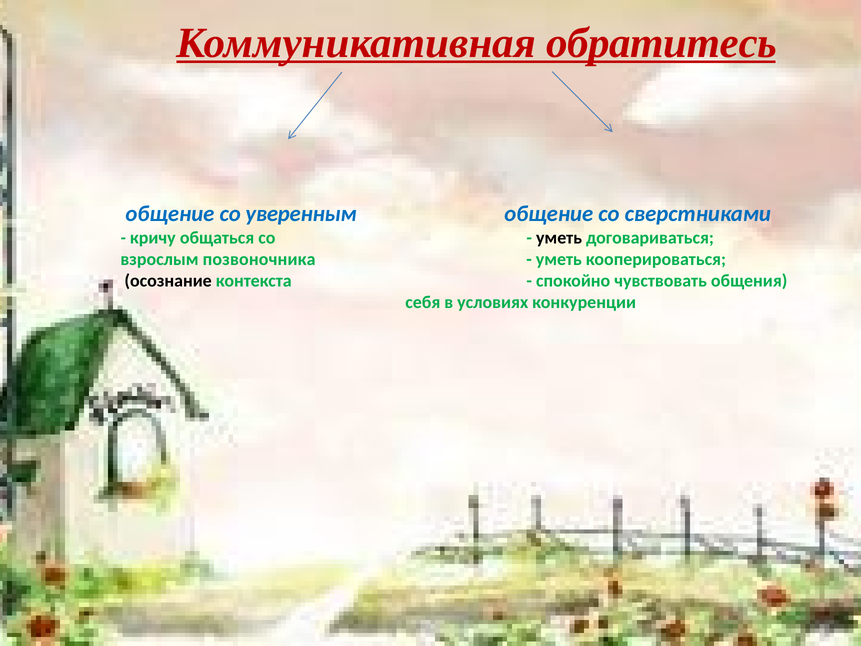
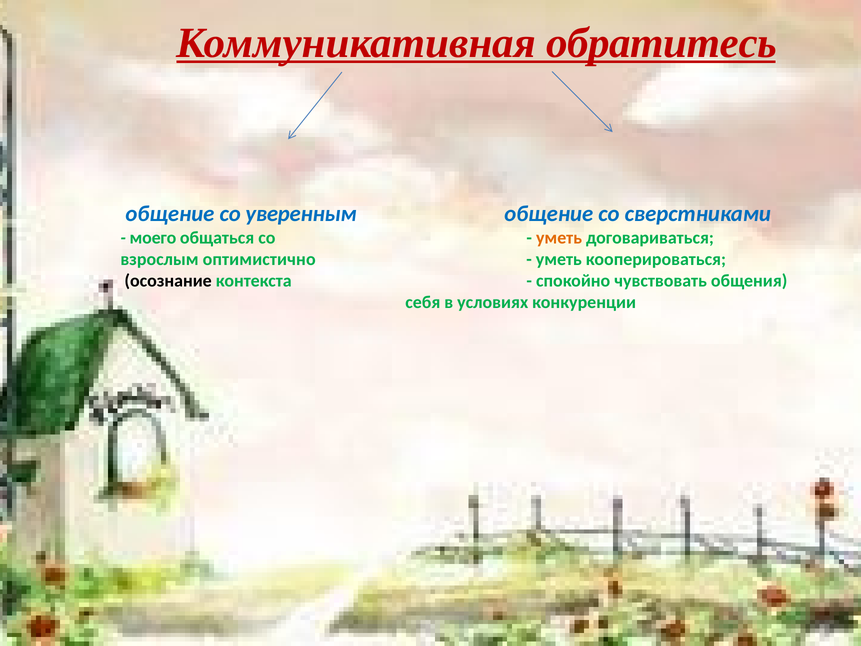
кричу: кричу -> моего (153, 238)
уметь colour: black -> orange (559, 238)
позвоночника: позвоночника -> оптимистично (259, 259)
